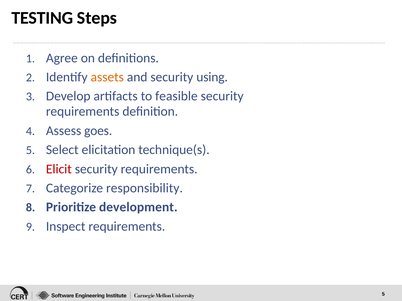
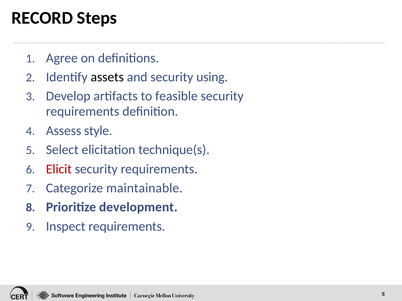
TESTING: TESTING -> RECORD (42, 18)
assets colour: orange -> black (107, 77)
goes: goes -> style (98, 131)
responsibility: responsibility -> maintainable (144, 188)
